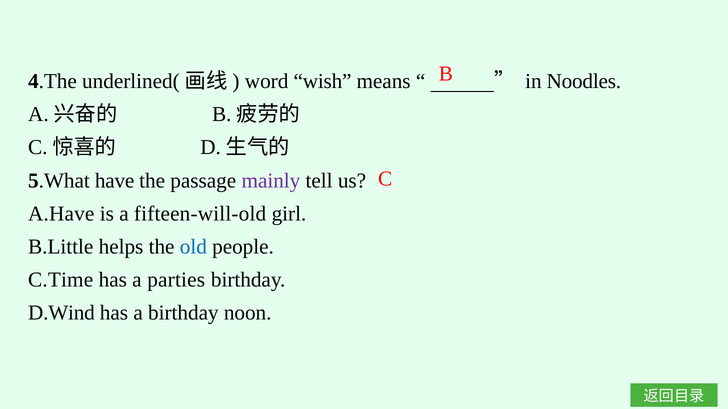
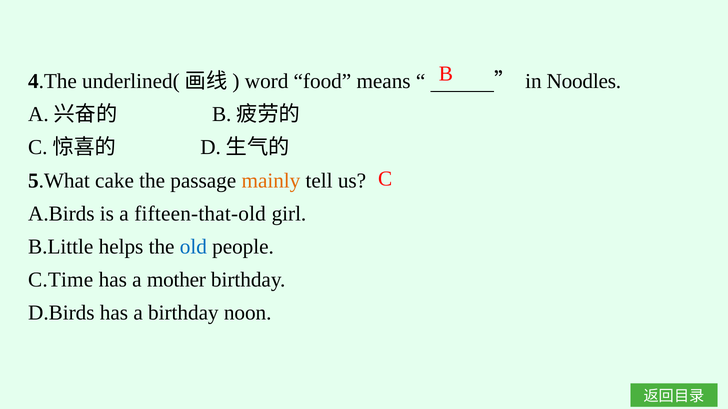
wish: wish -> food (322, 81)
have: have -> cake (115, 181)
mainly colour: purple -> orange (271, 181)
A.Have: A.Have -> A.Birds (61, 214)
fifteen-will-old: fifteen-will-old -> fifteen-that-old (200, 214)
parties: parties -> mother (176, 280)
D.Wind: D.Wind -> D.Birds (61, 313)
